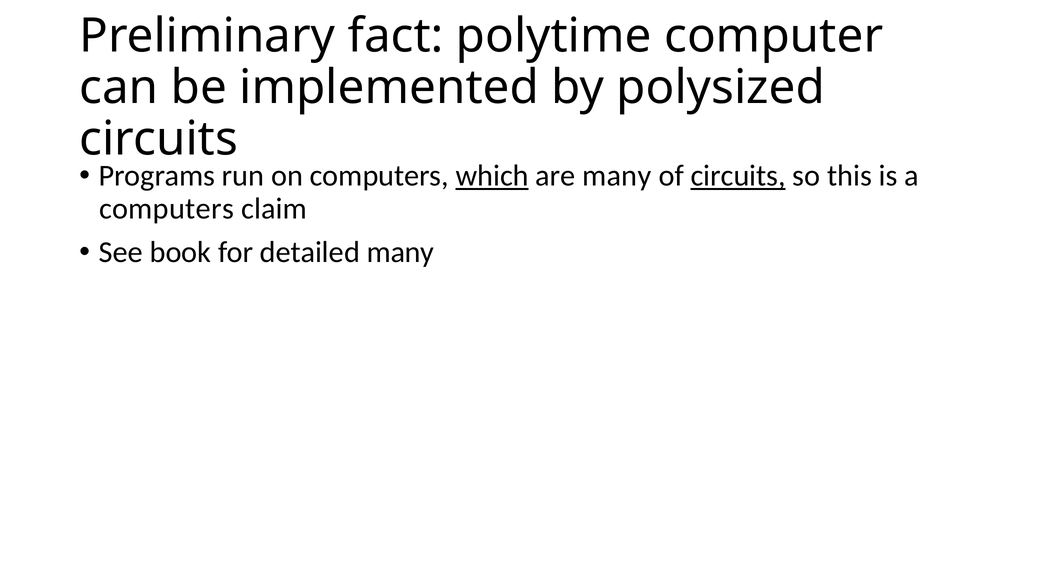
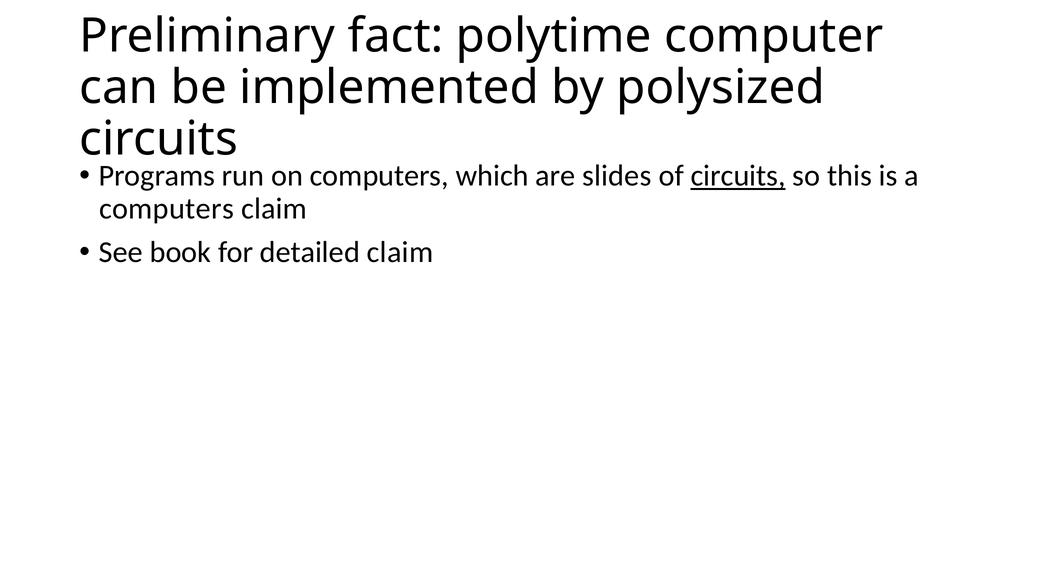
which underline: present -> none (492, 176)
are many: many -> slides (617, 176)
detailed many: many -> claim (400, 252)
